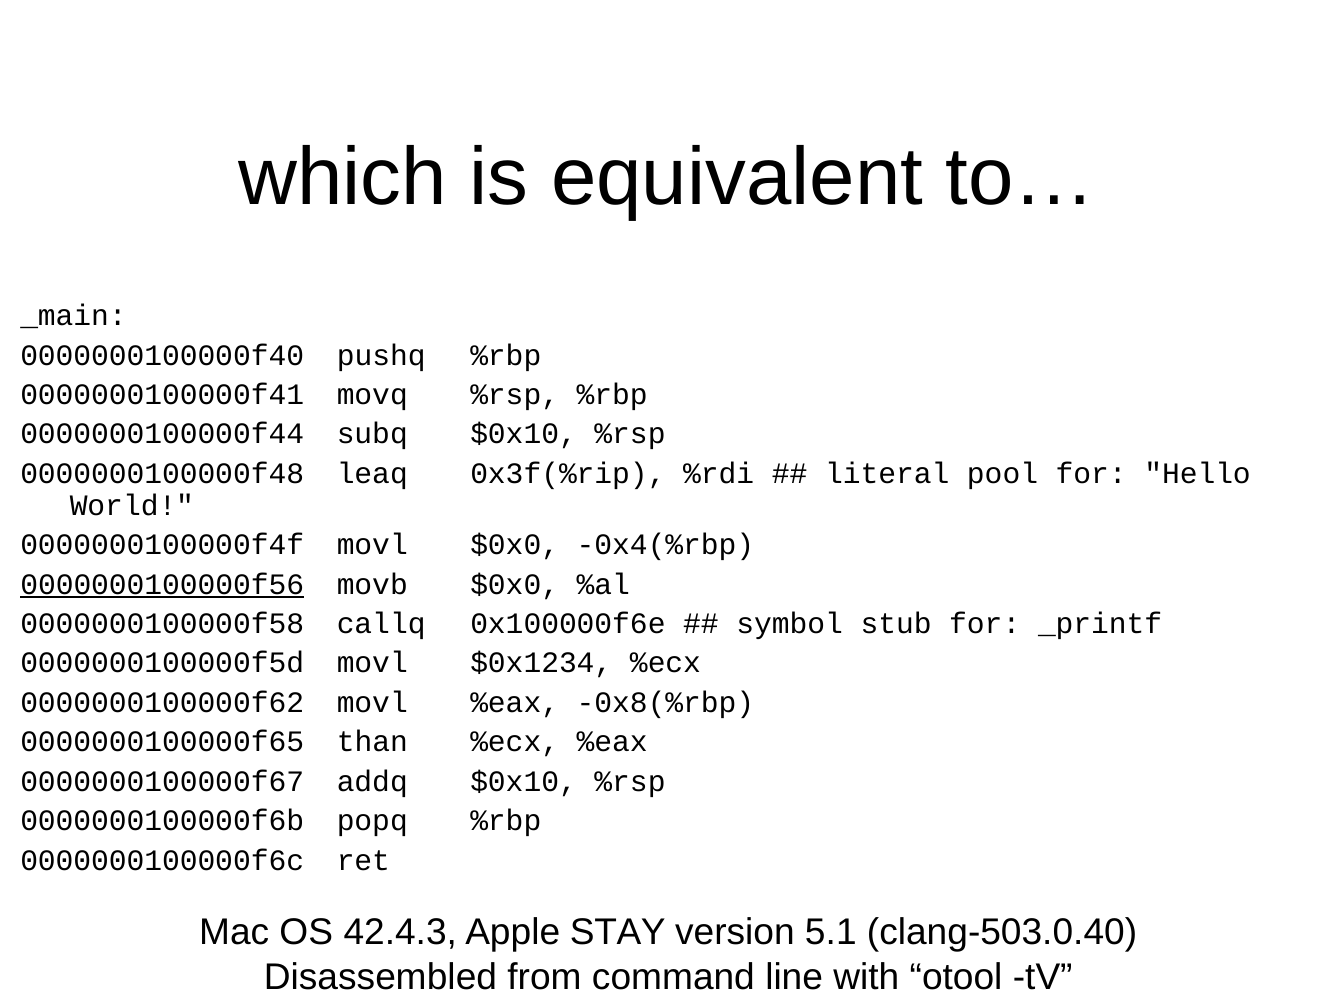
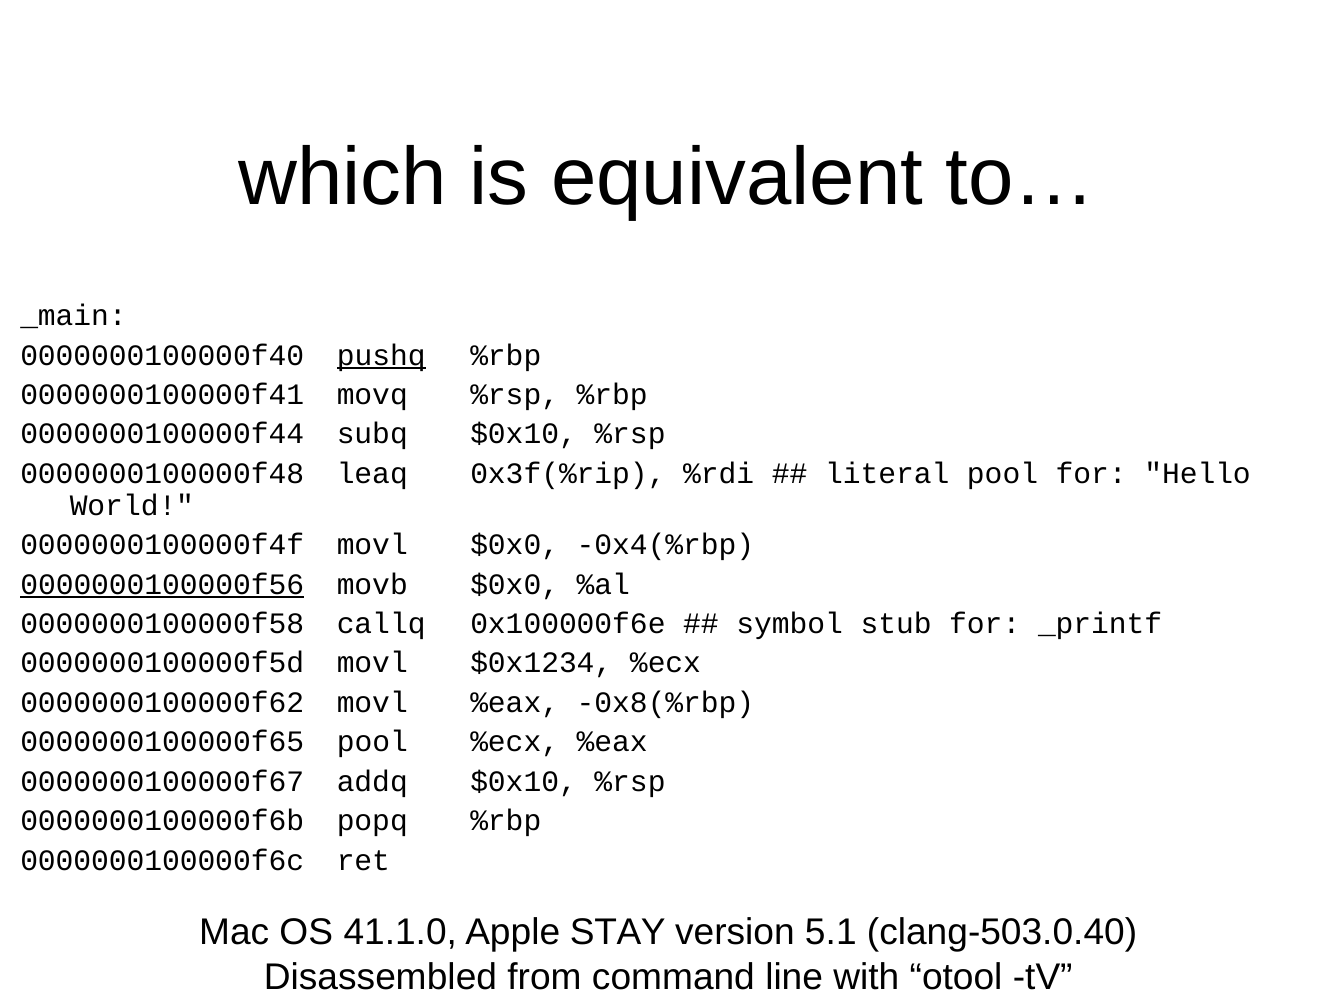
pushq underline: none -> present (381, 355)
0000000100000f65 than: than -> pool (372, 742)
42.4.3: 42.4.3 -> 41.1.0 (400, 933)
